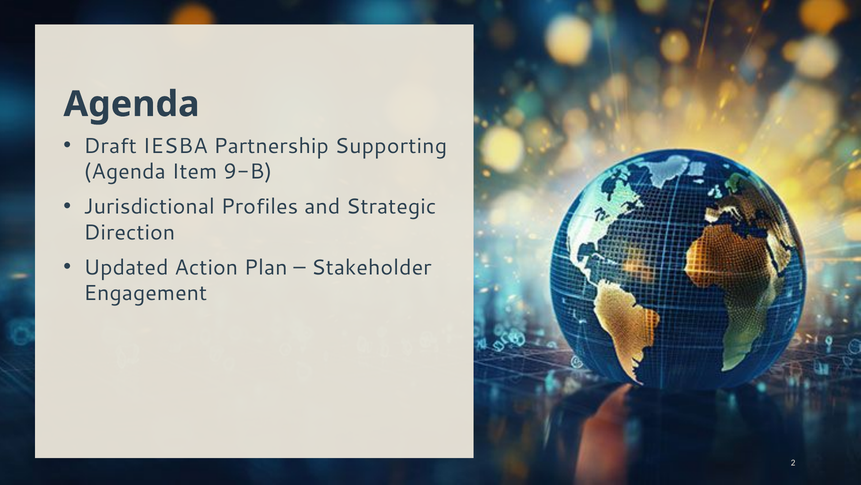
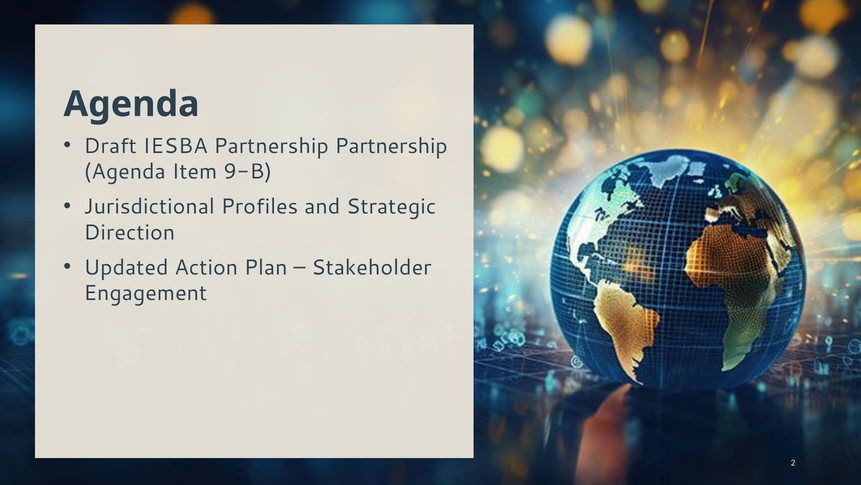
Partnership Supporting: Supporting -> Partnership (391, 146)
